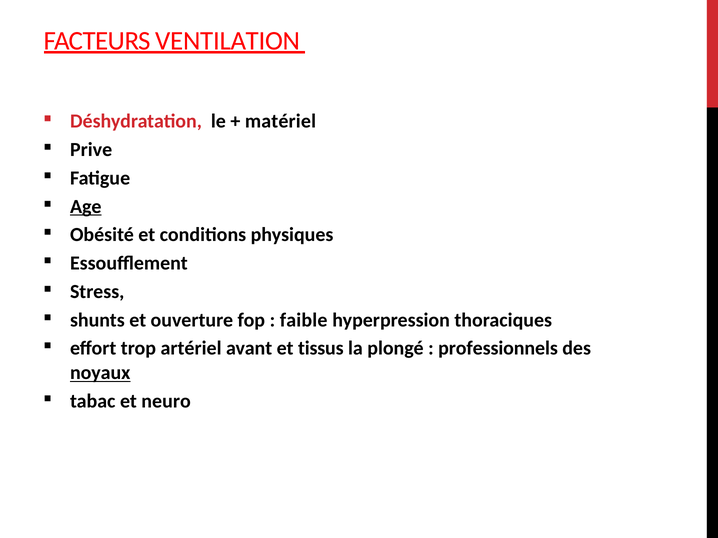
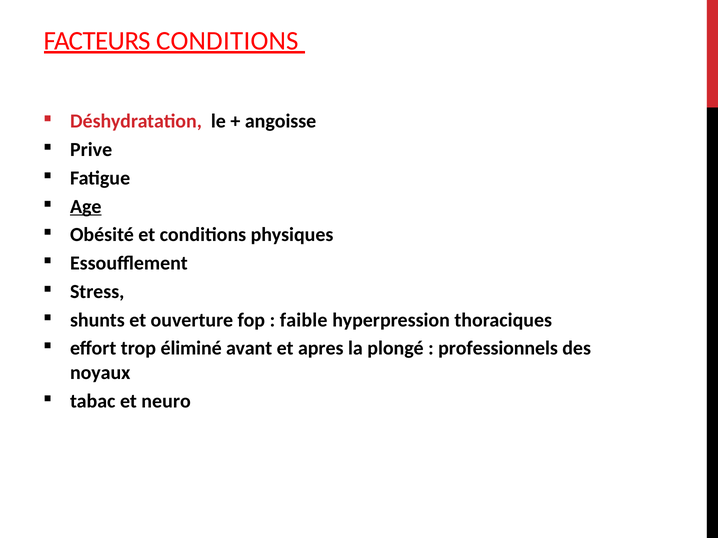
FACTEURS VENTILATION: VENTILATION -> CONDITIONS (227, 41)
matériel: matériel -> angoisse (281, 121)
artériel: artériel -> éliminé (191, 349)
tissus: tissus -> apres (321, 349)
noyaux underline: present -> none (100, 373)
